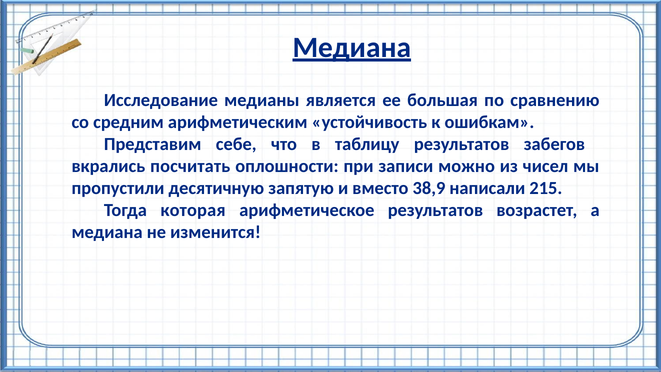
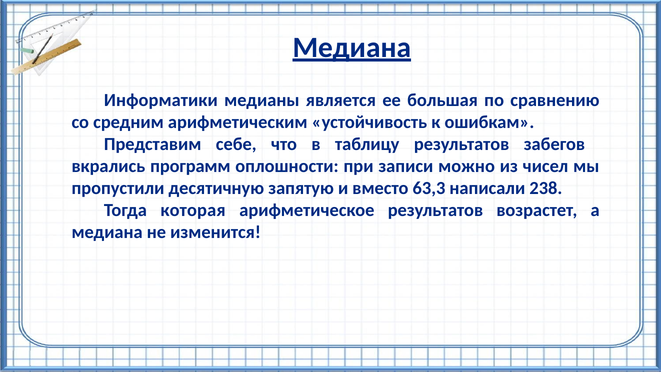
Исследование: Исследование -> Информатики (161, 100)
посчитать: посчитать -> программ (190, 166)
38,9: 38,9 -> 63,3 (429, 188)
215: 215 -> 238 (546, 188)
